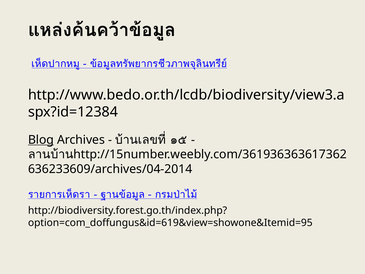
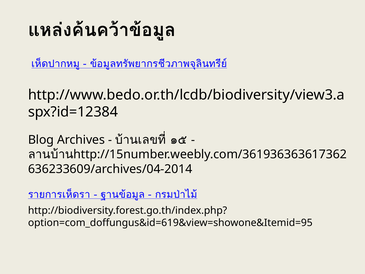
Blog underline: present -> none (41, 140)
